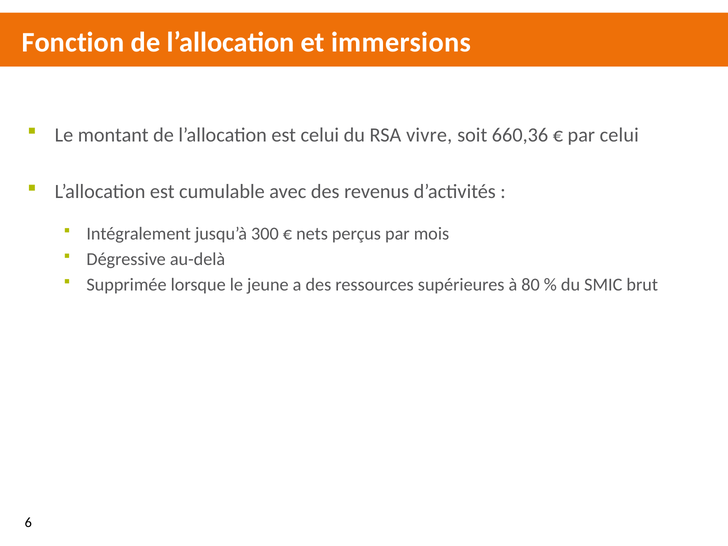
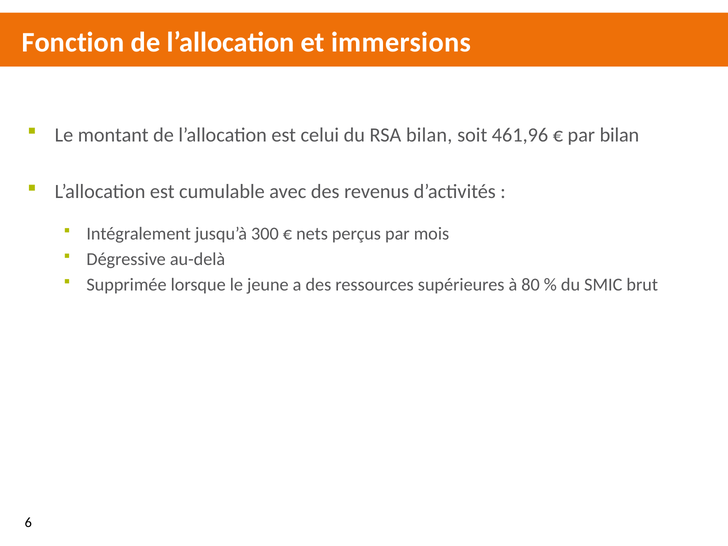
RSA vivre: vivre -> bilan (429, 135)
660,36: 660,36 -> 461,96 (520, 135)
par celui: celui -> bilan (619, 135)
